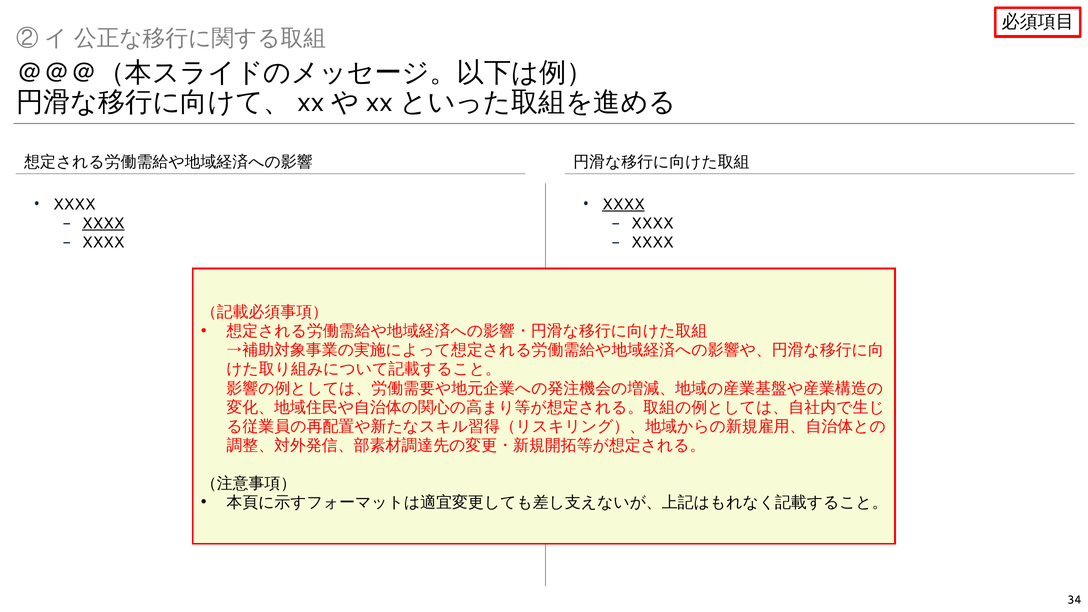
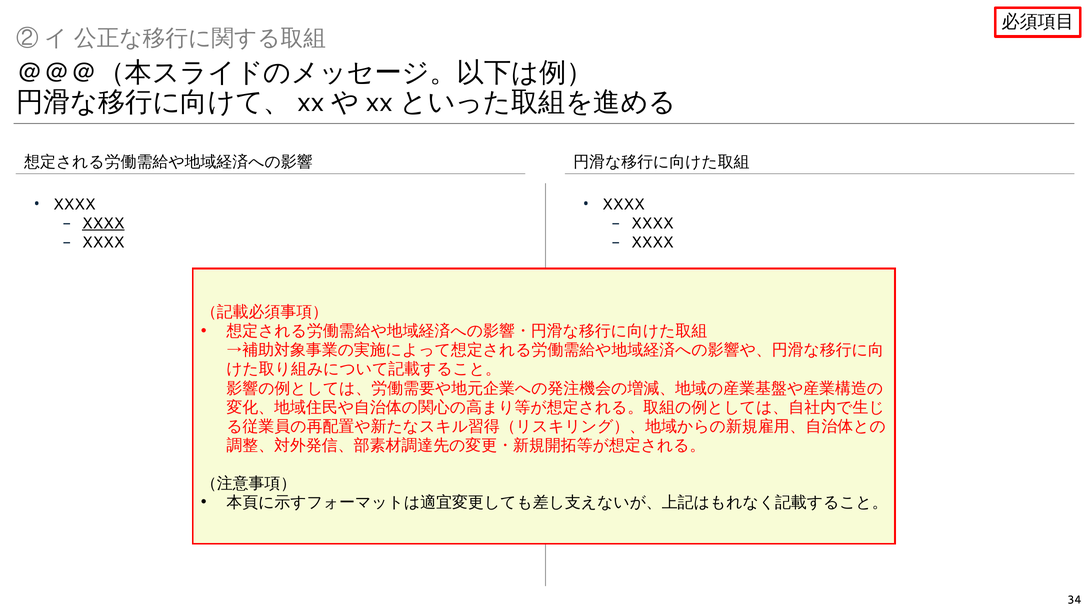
XXXX underline: present -> none (623, 204)
